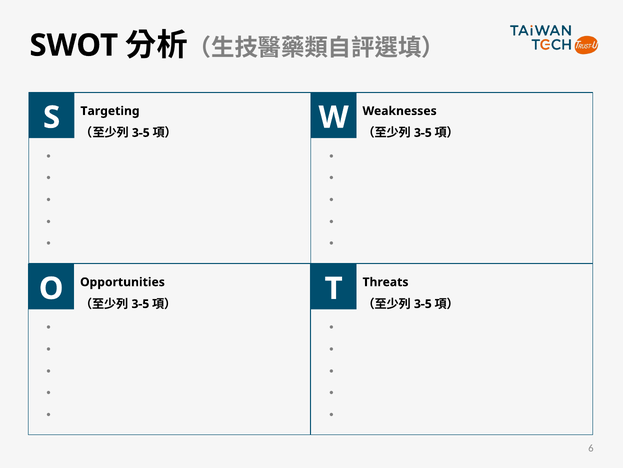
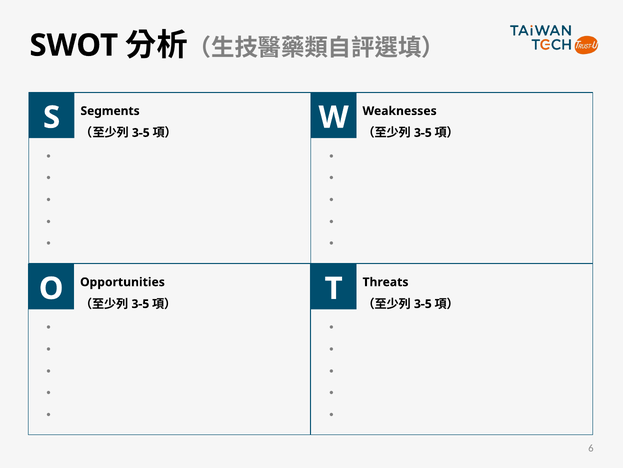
Targeting: Targeting -> Segments (110, 111)
